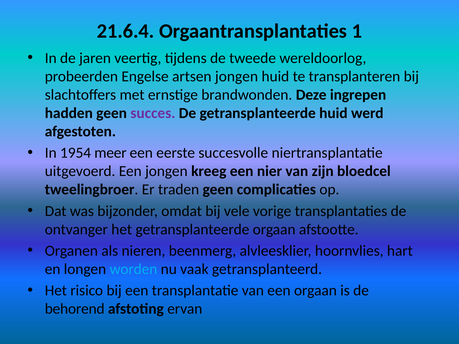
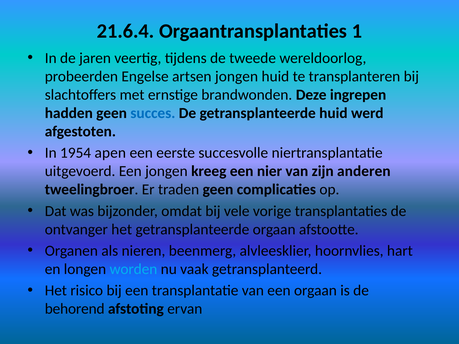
succes colour: purple -> blue (153, 113)
meer: meer -> apen (110, 153)
bloedcel: bloedcel -> anderen (364, 171)
